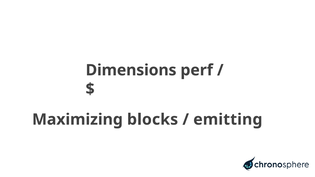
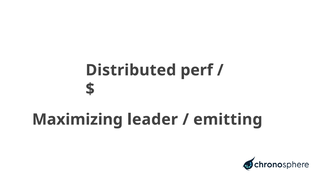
Dimensions: Dimensions -> Distributed (131, 70)
blocks: blocks -> leader (153, 120)
